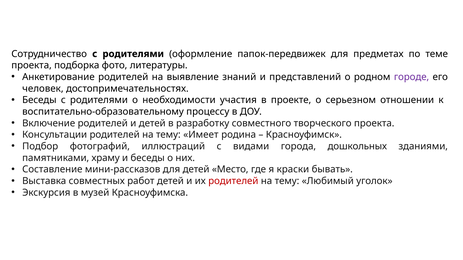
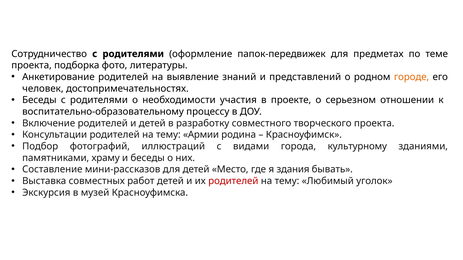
городе colour: purple -> orange (412, 77)
Имеет: Имеет -> Армии (201, 135)
дошкольных: дошкольных -> культурному (357, 147)
краски: краски -> здания (293, 170)
